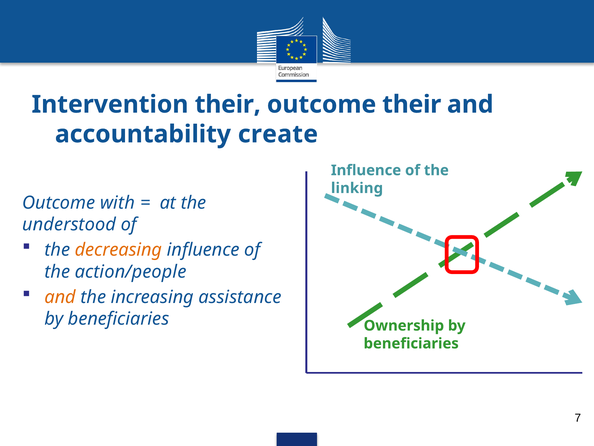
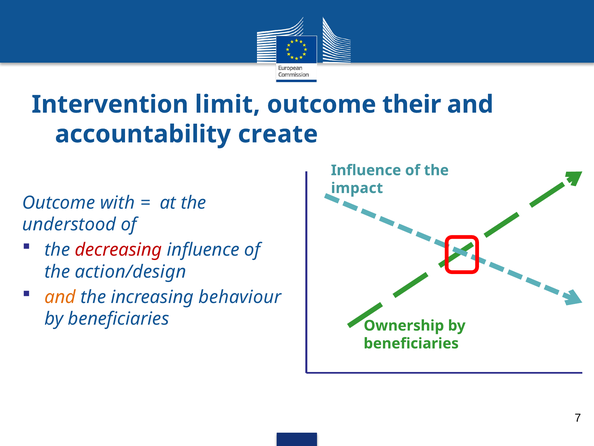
Intervention their: their -> limit (228, 104)
linking: linking -> impact (357, 188)
decreasing colour: orange -> red (118, 250)
action/people: action/people -> action/design (131, 271)
assistance: assistance -> behaviour (240, 297)
